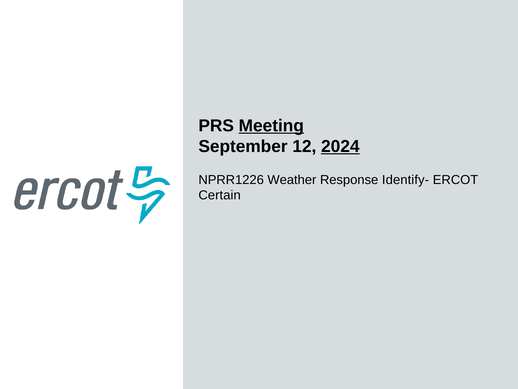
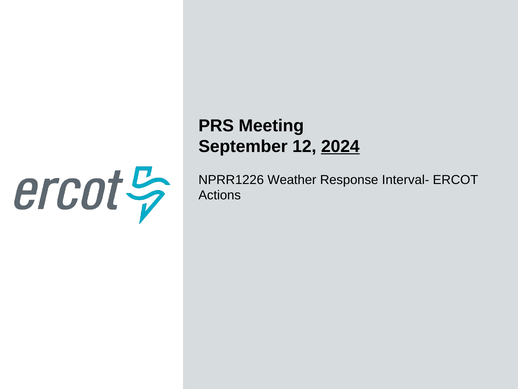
Meeting underline: present -> none (271, 125)
Identify-: Identify- -> Interval- (406, 180)
Certain: Certain -> Actions (220, 195)
